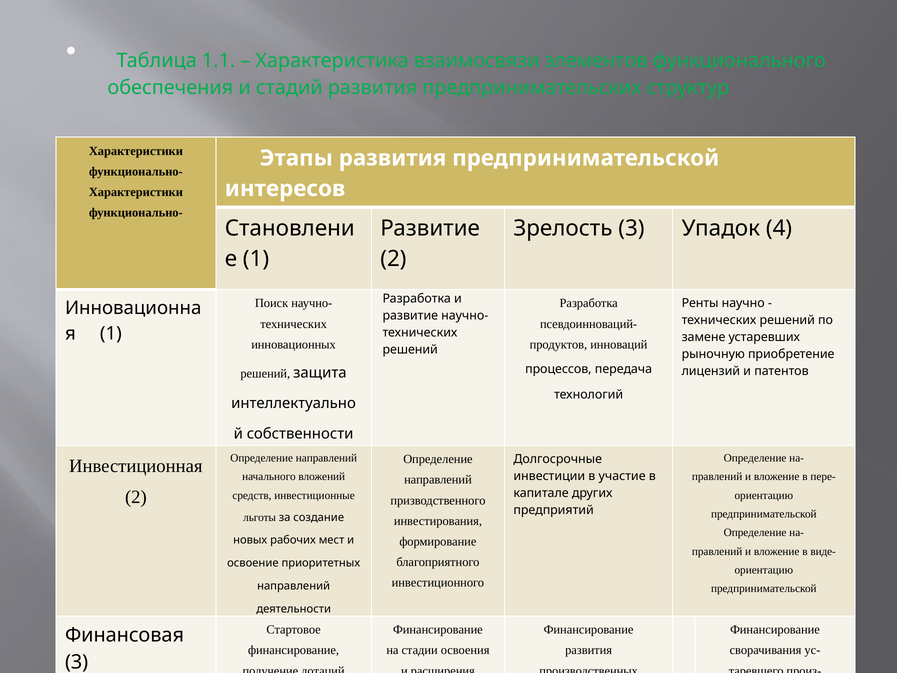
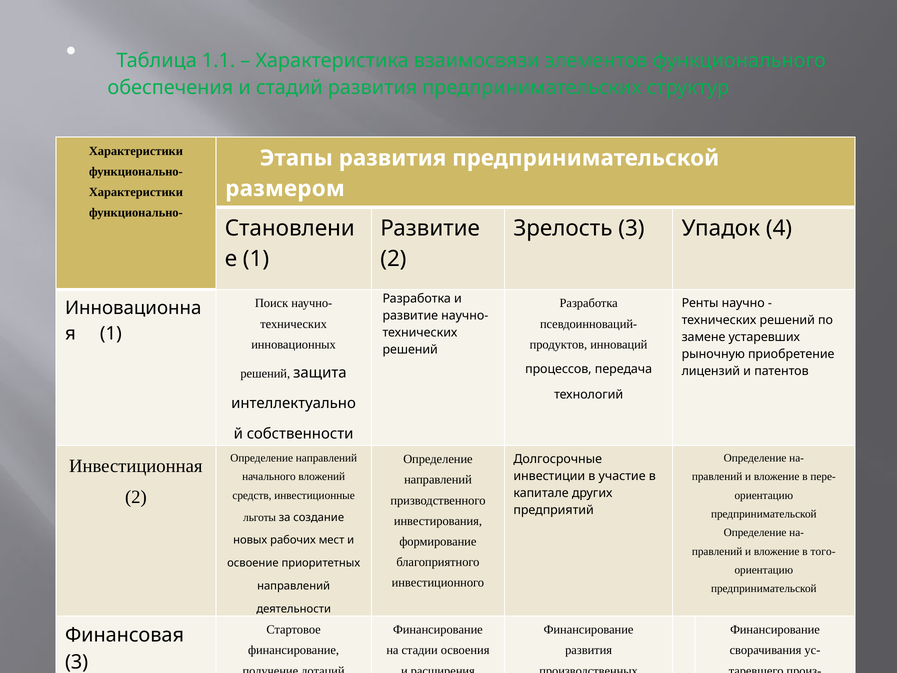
интересов: интересов -> размером (285, 189)
виде-: виде- -> того- (823, 551)
